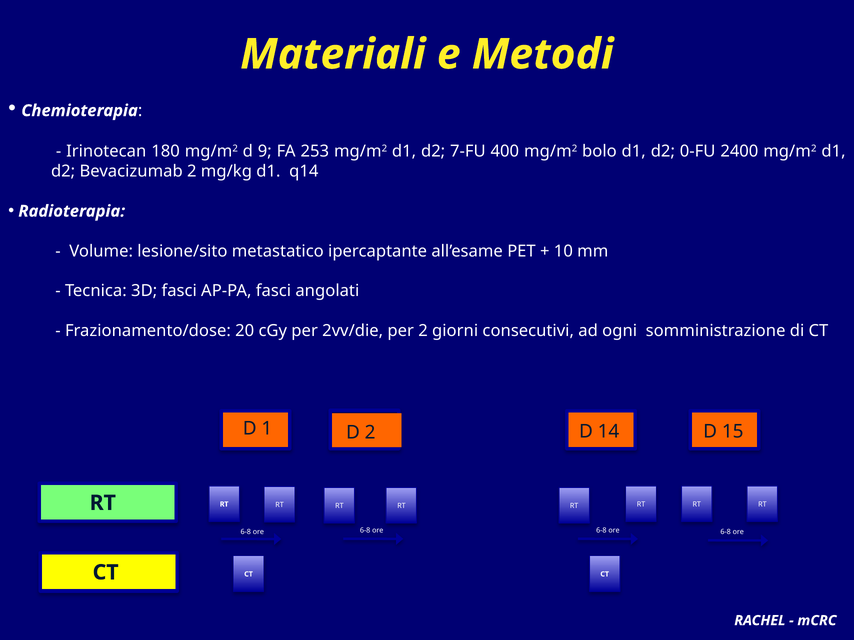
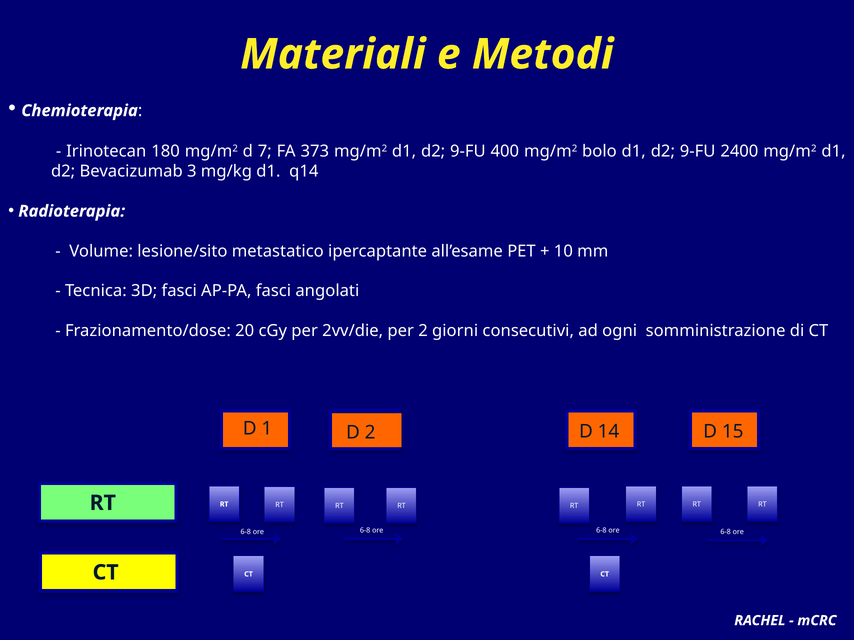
9: 9 -> 7 (265, 152)
253: 253 -> 373 (315, 152)
mg/m2 d1 d2 7-FU: 7-FU -> 9-FU (468, 152)
bolo d1 d2 0-FU: 0-FU -> 9-FU (698, 152)
Bevacizumab 2: 2 -> 3 (192, 172)
